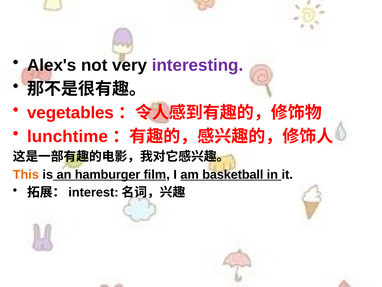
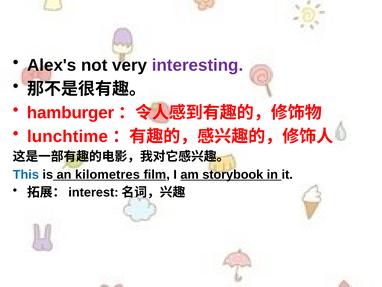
vegetables: vegetables -> hamburger (71, 113)
This colour: orange -> blue (26, 174)
hamburger: hamburger -> kilometres (107, 174)
basketball: basketball -> storybook (233, 174)
